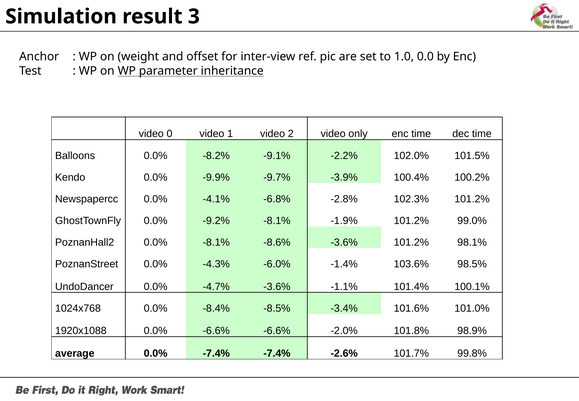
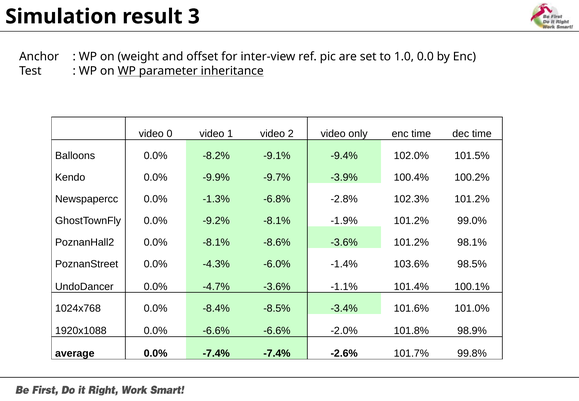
-2.2%: -2.2% -> -9.4% (344, 156)
-4.1%: -4.1% -> -1.3% (216, 199)
